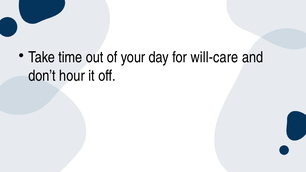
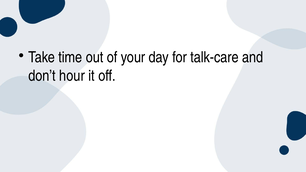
will-care: will-care -> talk-care (214, 57)
